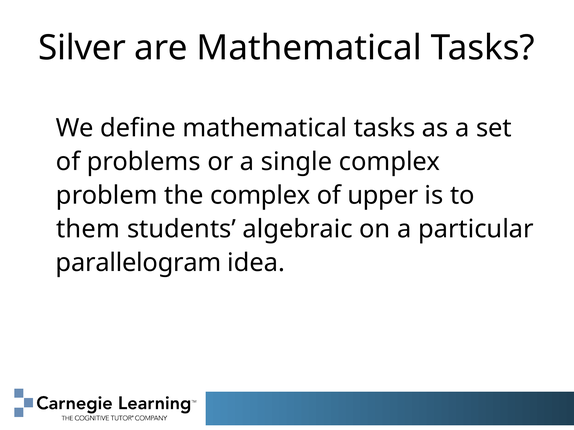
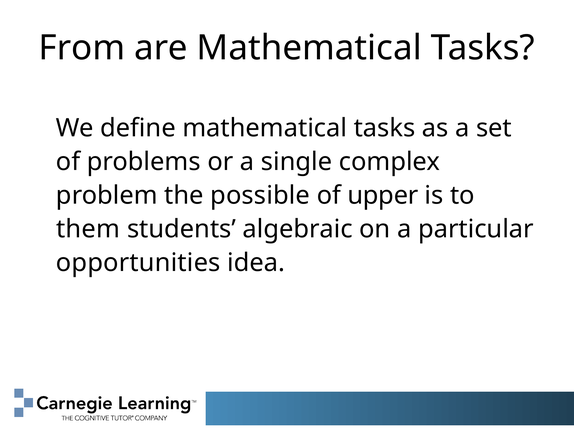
Silver: Silver -> From (82, 48)
the complex: complex -> possible (260, 196)
parallelogram: parallelogram -> opportunities (138, 263)
